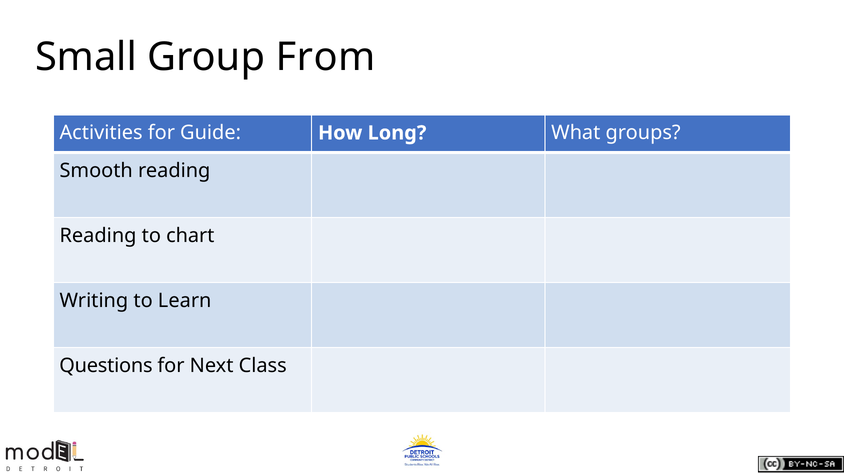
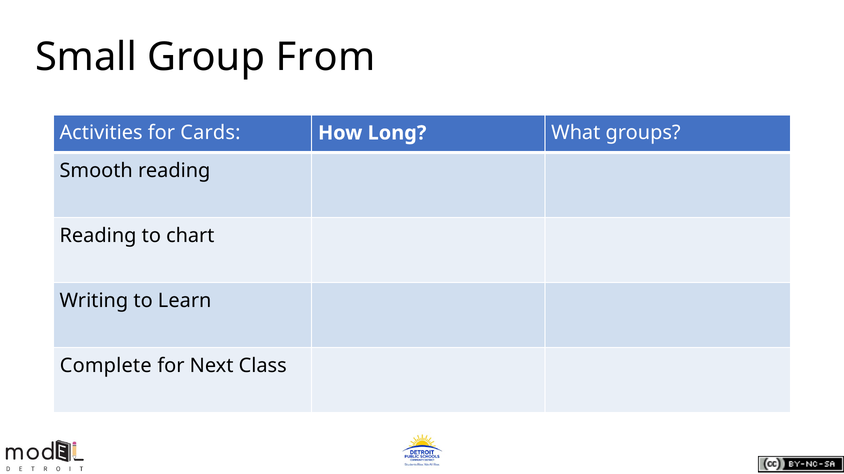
Guide: Guide -> Cards (210, 133)
Questions: Questions -> Complete (106, 366)
